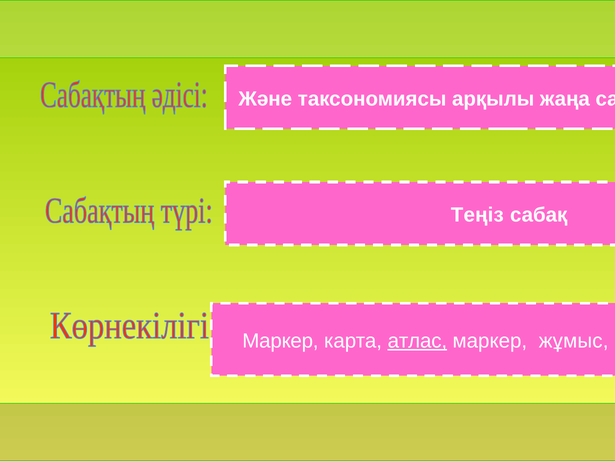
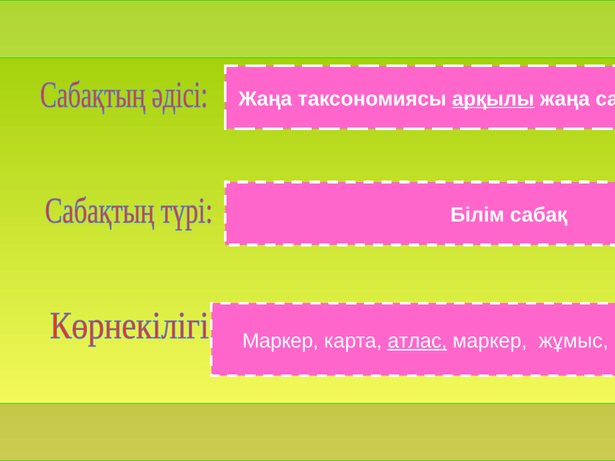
Және: Және -> Жаңа (265, 99)
арқылы underline: none -> present (493, 99)
Теңіз: Теңіз -> Білім (477, 215)
